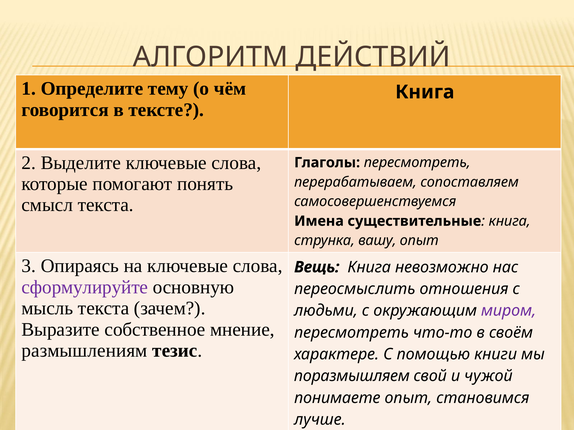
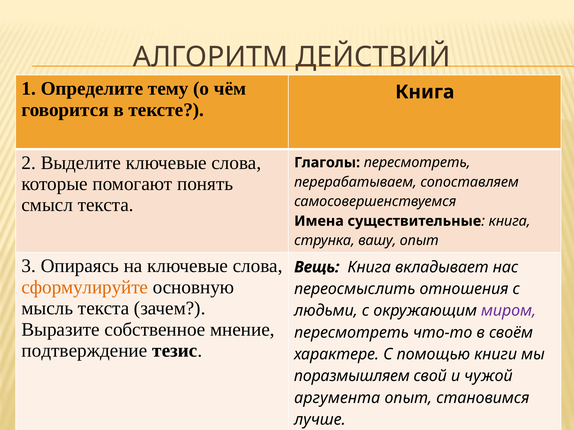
невозможно: невозможно -> вкладывает (442, 267)
сформулируйте colour: purple -> orange (85, 287)
размышлениям: размышлениям -> подтверждение (84, 351)
понимаете: понимаете -> аргумента (337, 398)
